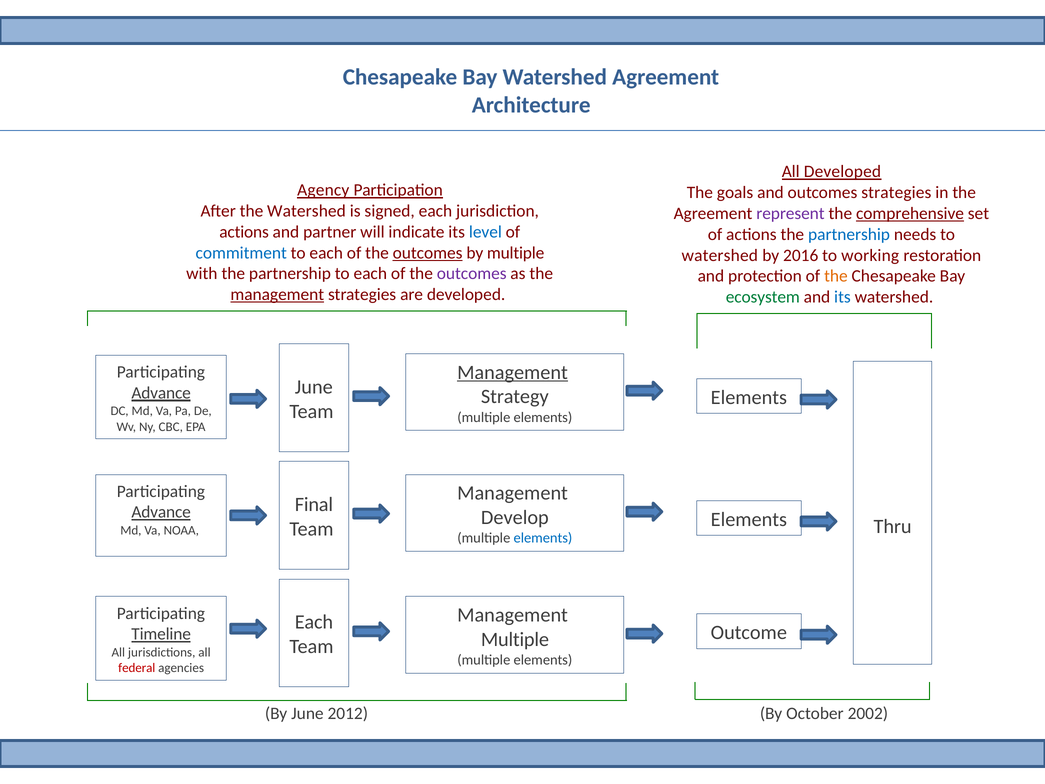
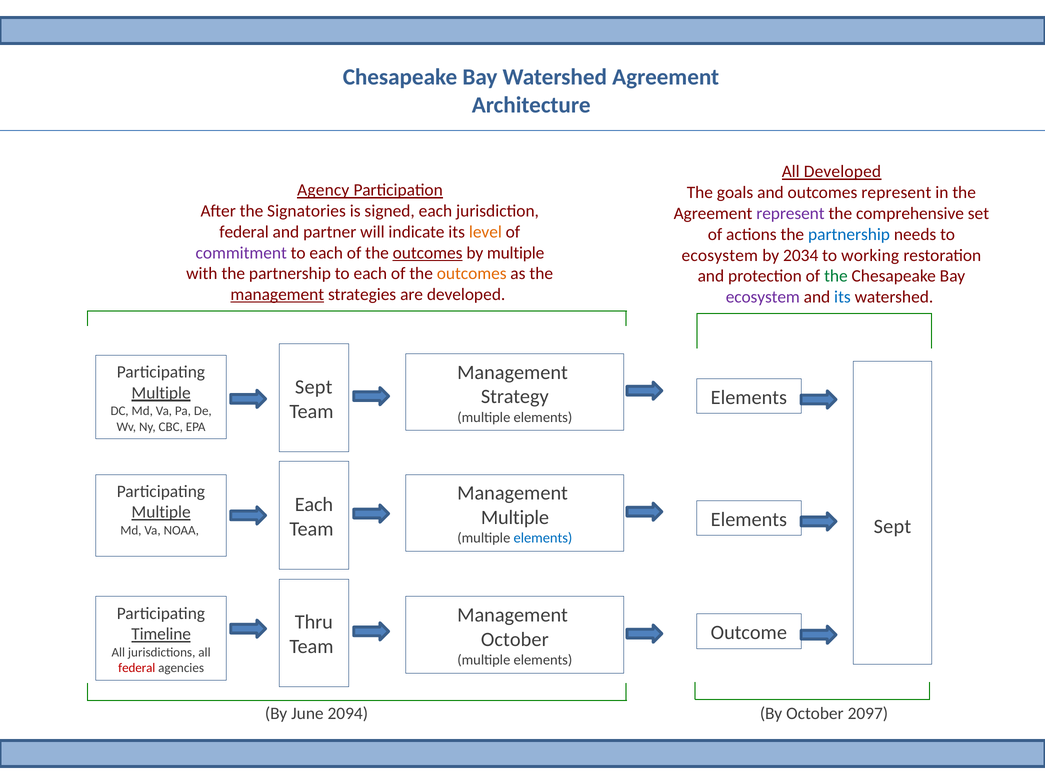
outcomes strategies: strategies -> represent (896, 192)
the Watershed: Watershed -> Signatories (306, 211)
comprehensive underline: present -> none (910, 213)
actions: actions -> federal (244, 232)
level colour: blue -> orange (485, 232)
commitment colour: blue -> purple (241, 253)
watershed: watershed -> ecosystem (720, 255)
2016: 2016 -> 2034 (801, 255)
outcomes colour: purple -> orange (472, 274)
the colour: orange -> green (836, 276)
ecosystem colour: green -> purple (763, 297)
Management underline: present -> none (512, 372)
June: June -> Sept (314, 387)
Advance: Advance -> Multiple (161, 393)
Final: Final -> Each (314, 504)
Advance: Advance -> Multiple (161, 512)
Develop: Develop -> Multiple (515, 518)
Thru: Thru -> Sept (892, 526)
Each: Each -> Thru (314, 622)
Multiple: Multiple -> October (515, 639)
2012: 2012 -> 2094 (348, 713)
2002: 2002 -> 2097 (868, 713)
